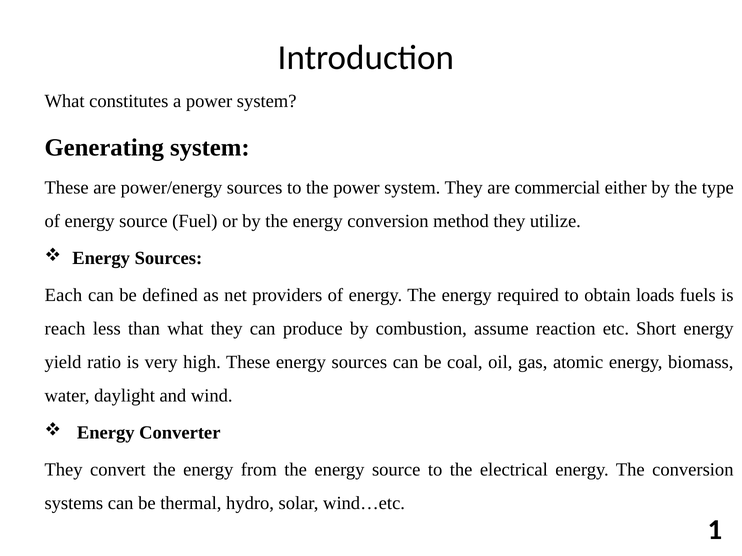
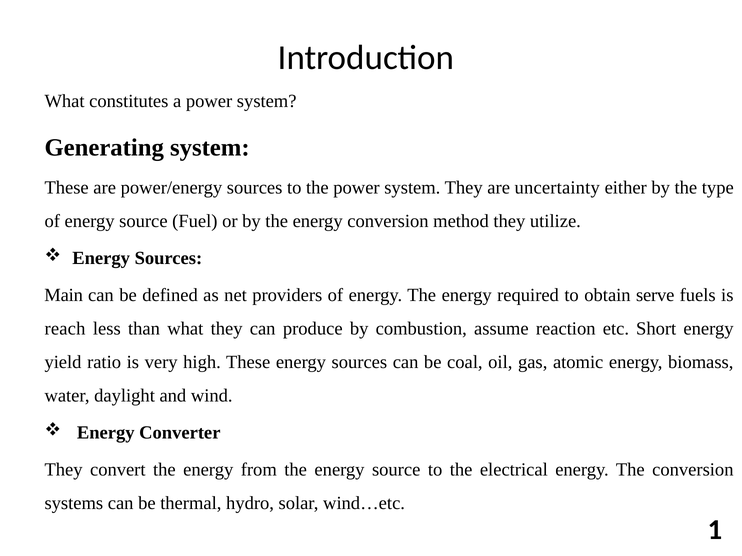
commercial: commercial -> uncertainty (557, 188)
Each: Each -> Main (64, 296)
loads: loads -> serve (655, 296)
